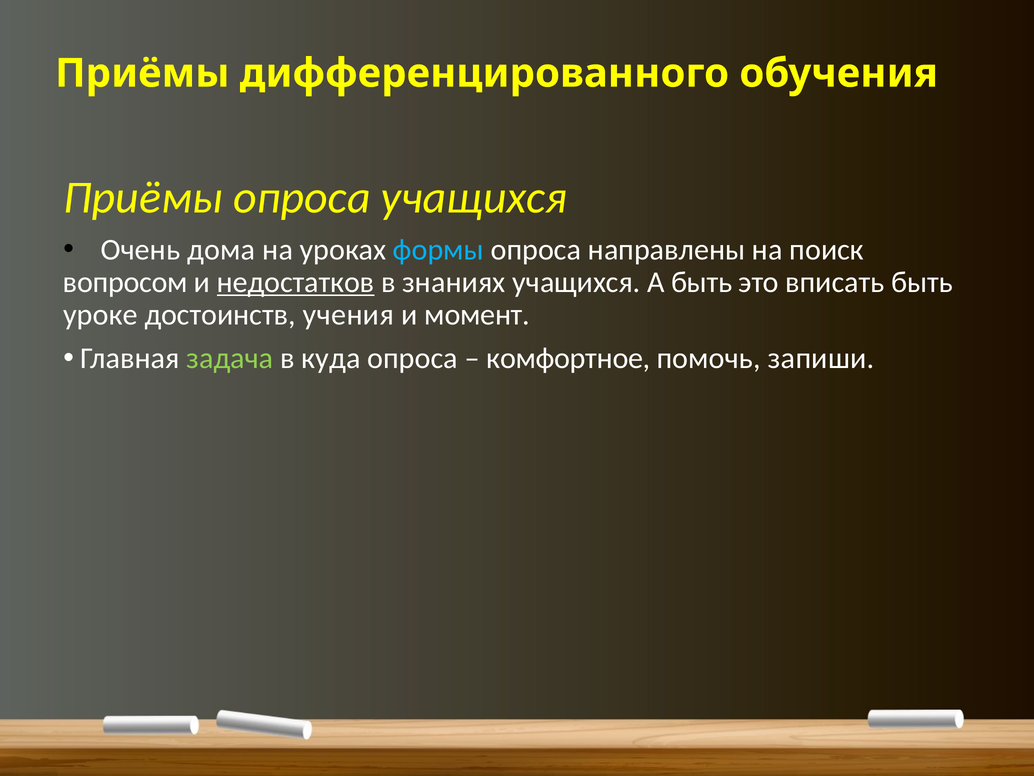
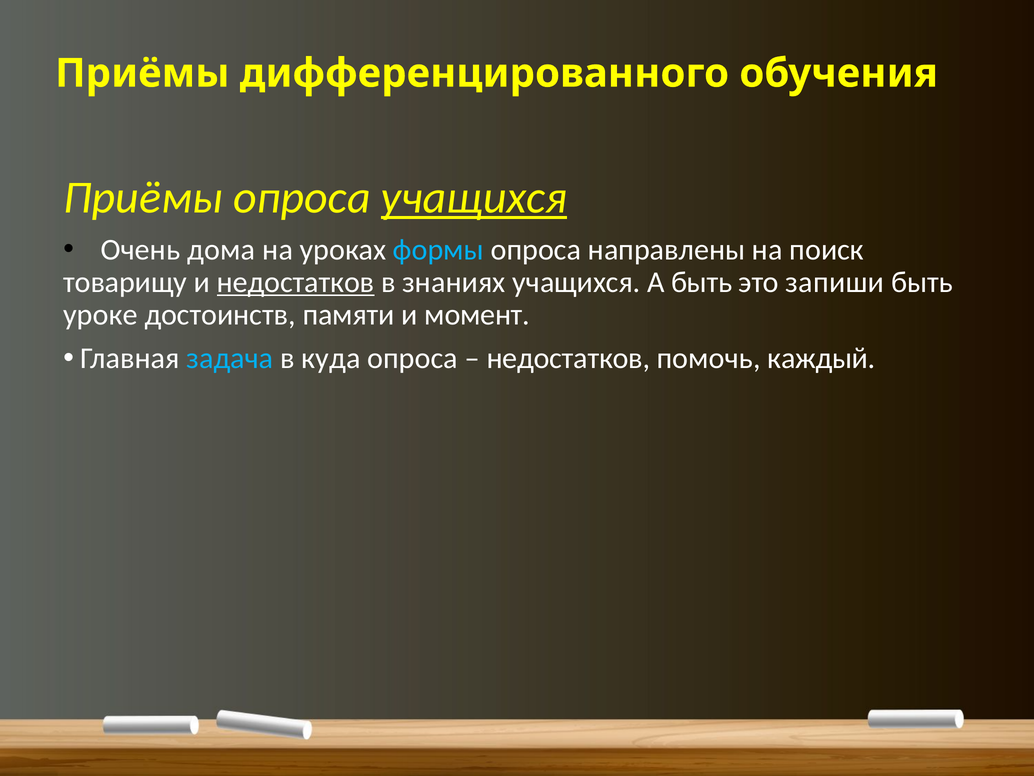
учащихся underline: none -> present (474, 198)
вопросом: вопросом -> товарищу (125, 282)
вписать: вписать -> запиши (835, 282)
учения: учения -> памяти (349, 315)
задача colour: light green -> light blue (230, 358)
комфортное: комфортное -> недостатков (568, 358)
запиши: запиши -> каждый (821, 358)
